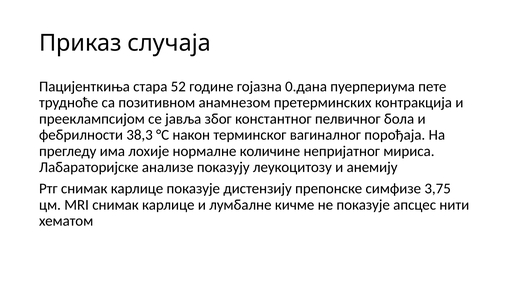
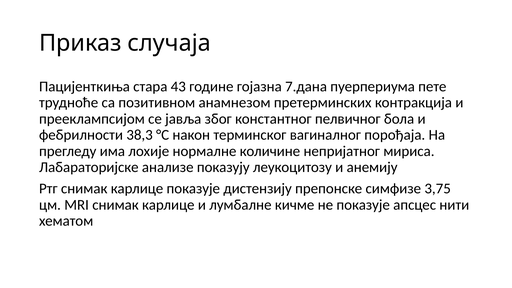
52: 52 -> 43 (178, 87)
0.дана: 0.дана -> 7.дана (306, 87)
